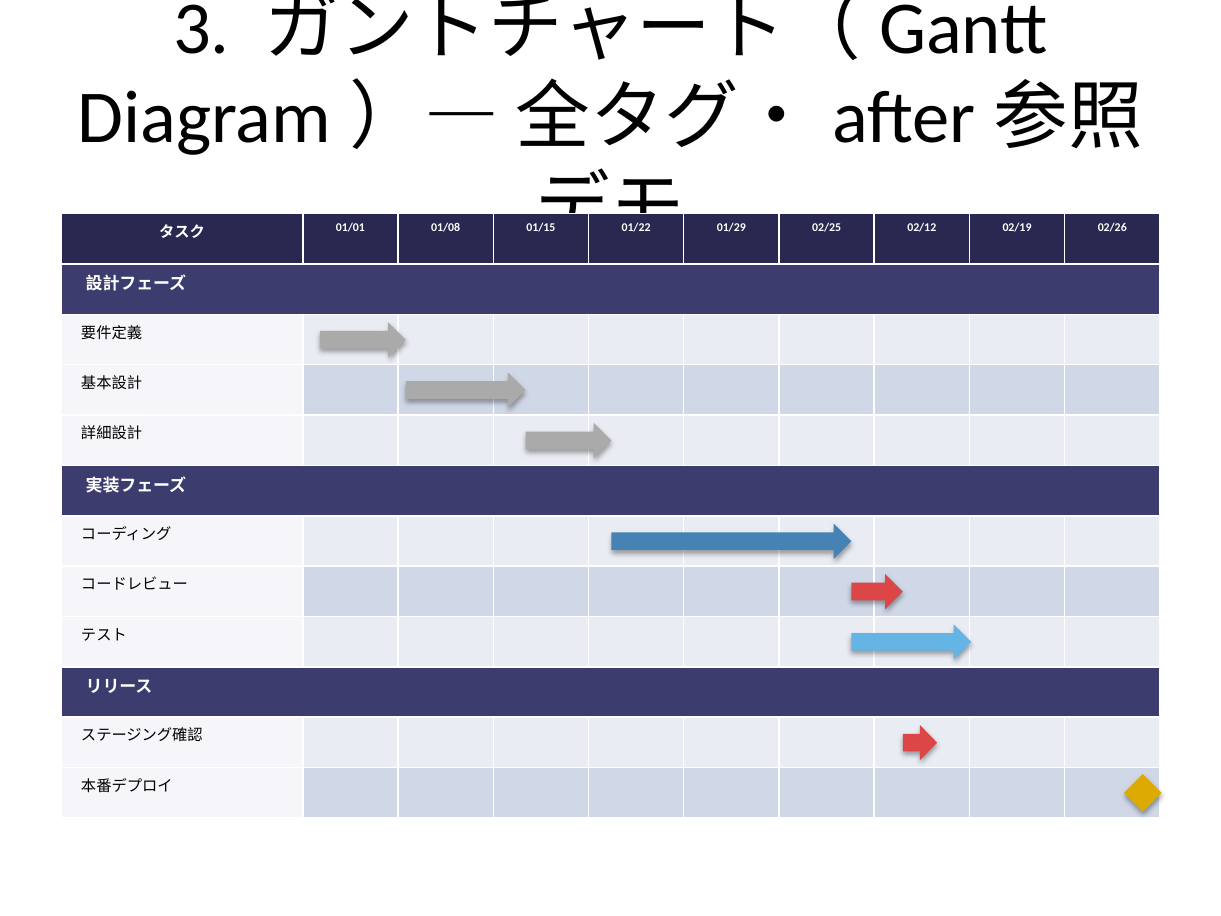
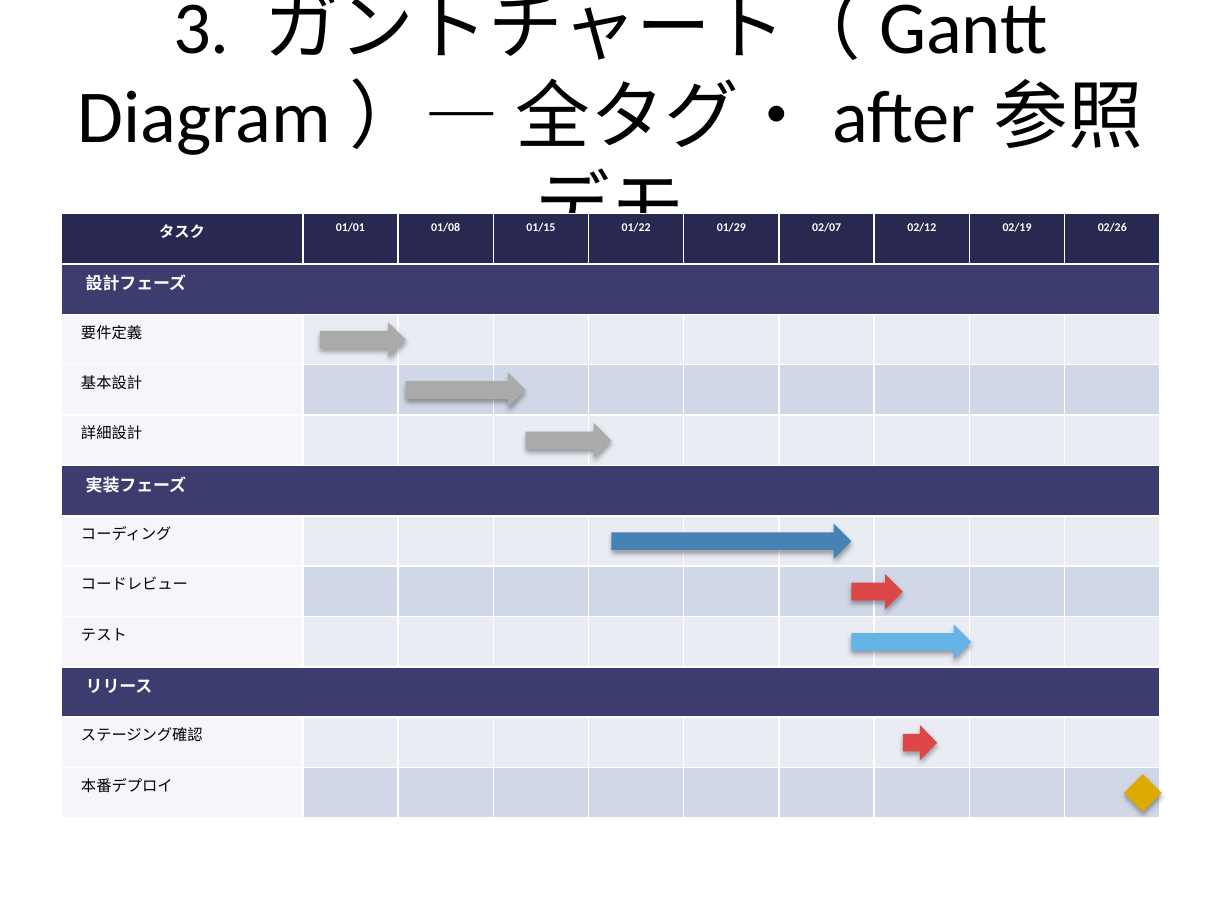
02/25: 02/25 -> 02/07 (827, 227)
